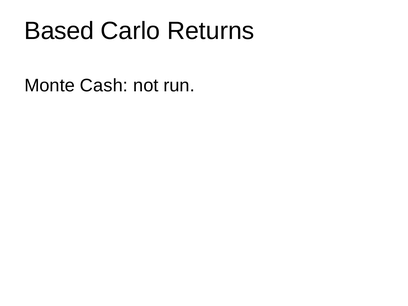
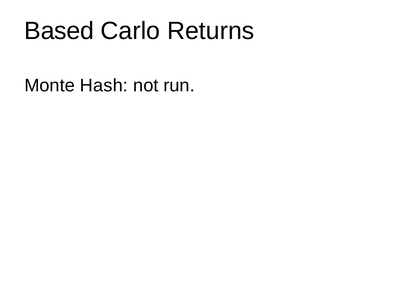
Cash: Cash -> Hash (104, 86)
